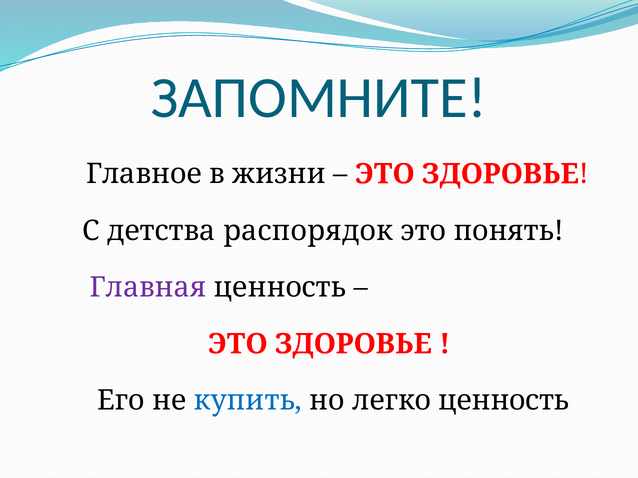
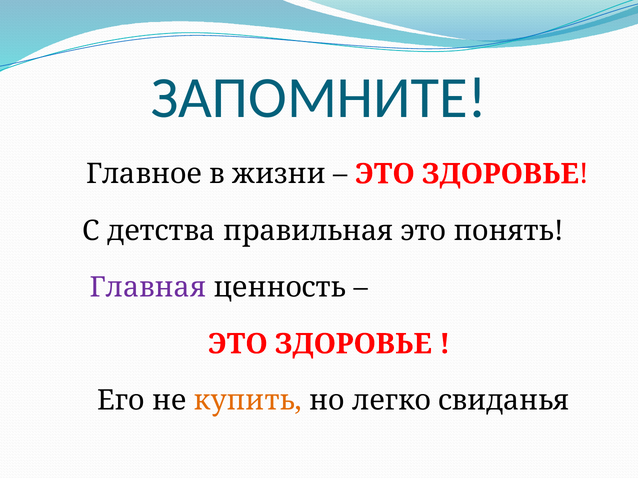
распорядок: распорядок -> правильная (308, 231)
купить colour: blue -> orange (248, 401)
легко ценность: ценность -> свиданья (504, 401)
